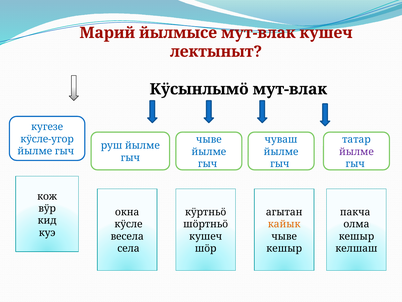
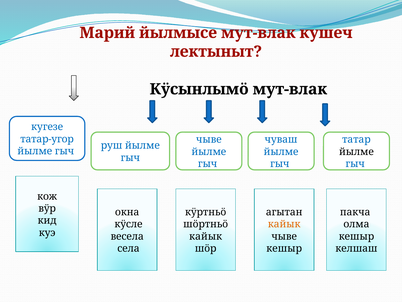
кÿсле-угор: кÿсле-угор -> татар-угор (47, 139)
йылме colour: purple -> black (356, 151)
кушеч: кушеч -> кайык (206, 236)
